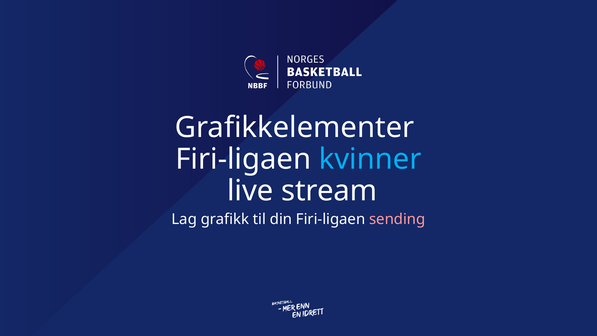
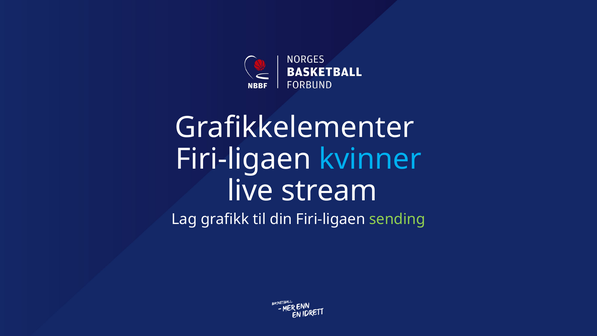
sending colour: pink -> light green (397, 219)
